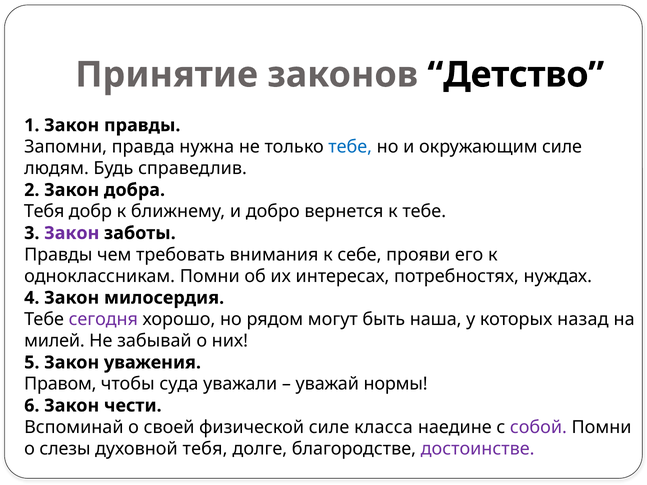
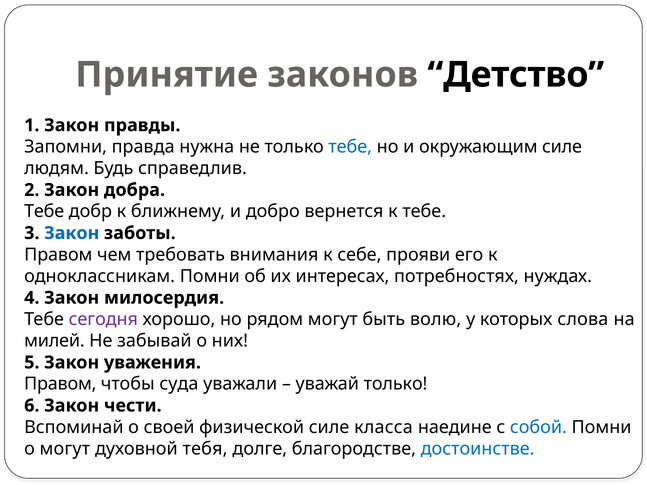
Тебя: Тебя -> Тебе (44, 212)
Закон colour: purple -> blue (72, 233)
Правды: Правды -> Правом (58, 255)
наша: наша -> волю (436, 320)
назад: назад -> слова (583, 320)
уважай нормы: нормы -> только (396, 384)
собой colour: purple -> blue (538, 427)
о слезы: слезы -> могут (65, 449)
достоинстве colour: purple -> blue (478, 449)
